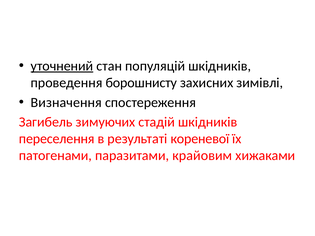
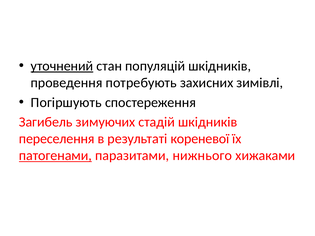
борошнисту: борошнисту -> потребують (141, 83)
Визначення: Визначення -> Погіршують (66, 103)
патогенами underline: none -> present (55, 156)
крайовим: крайовим -> нижнього (202, 156)
